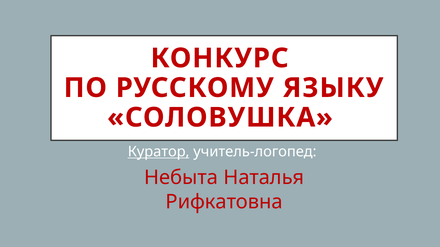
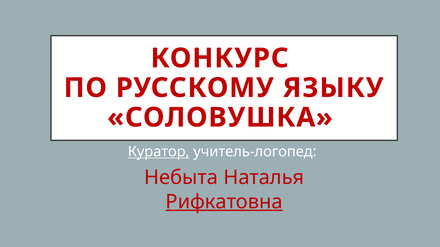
Рифкатовна underline: none -> present (224, 202)
